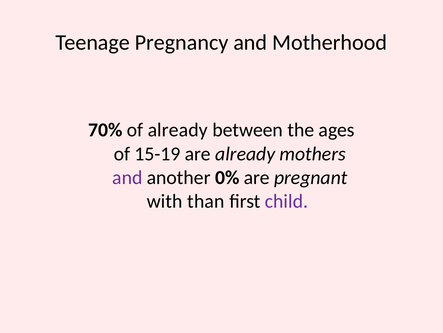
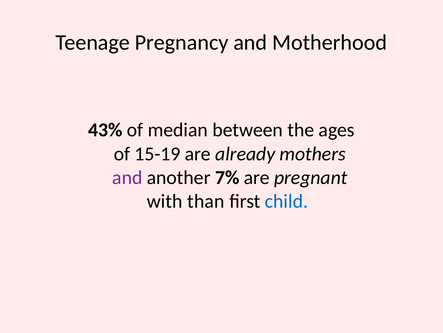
70%: 70% -> 43% (105, 130)
of already: already -> median (178, 130)
0%: 0% -> 7% (227, 177)
child colour: purple -> blue (286, 201)
